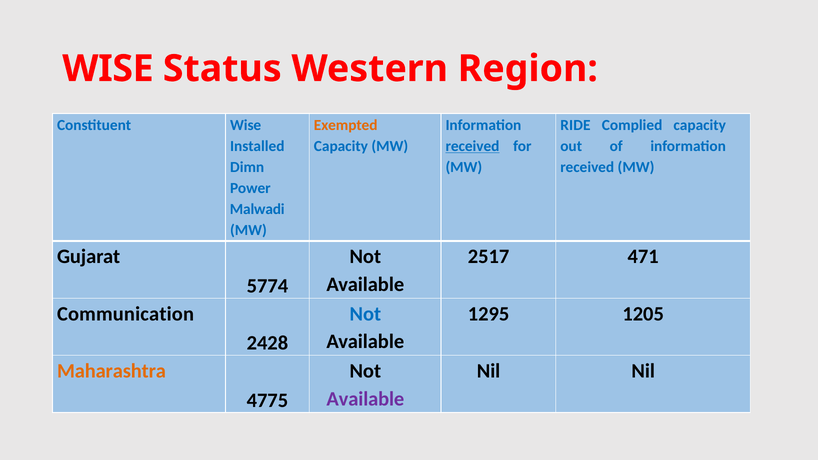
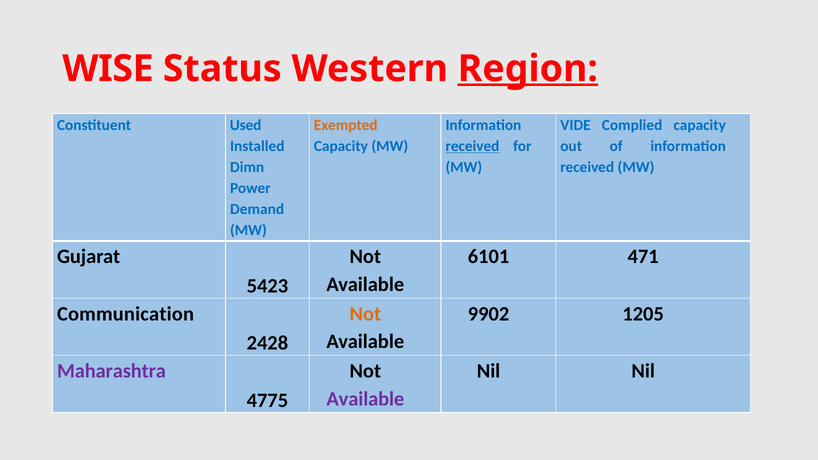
Region underline: none -> present (528, 69)
Constituent Wise: Wise -> Used (246, 125)
RIDE: RIDE -> VIDE (575, 125)
Malwadi: Malwadi -> Demand (257, 209)
2517: 2517 -> 6101 (489, 257)
5774: 5774 -> 5423 (267, 286)
Not colour: blue -> orange (365, 314)
1295: 1295 -> 9902 (489, 314)
Maharashtra colour: orange -> purple (111, 371)
